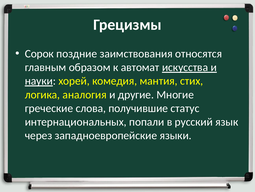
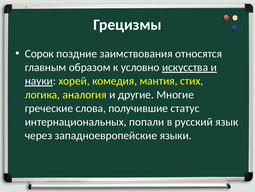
автомат: автомат -> условно (140, 67)
